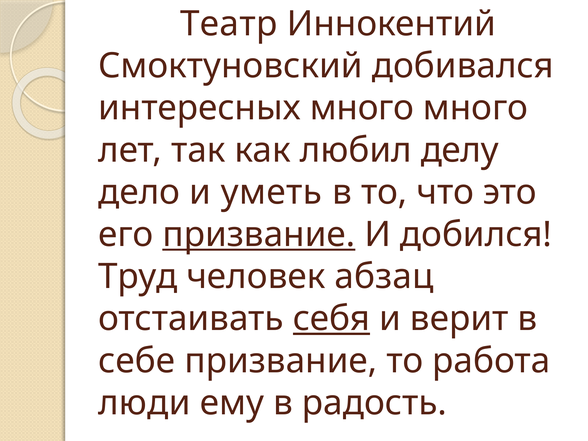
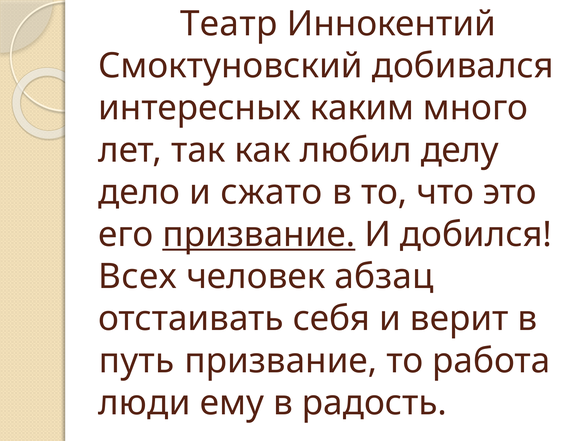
интересных много: много -> каким (362, 108)
уметь: уметь -> сжато (271, 192)
Труд: Труд -> Всех (138, 277)
себя underline: present -> none (331, 319)
себе: себе -> путь (137, 361)
